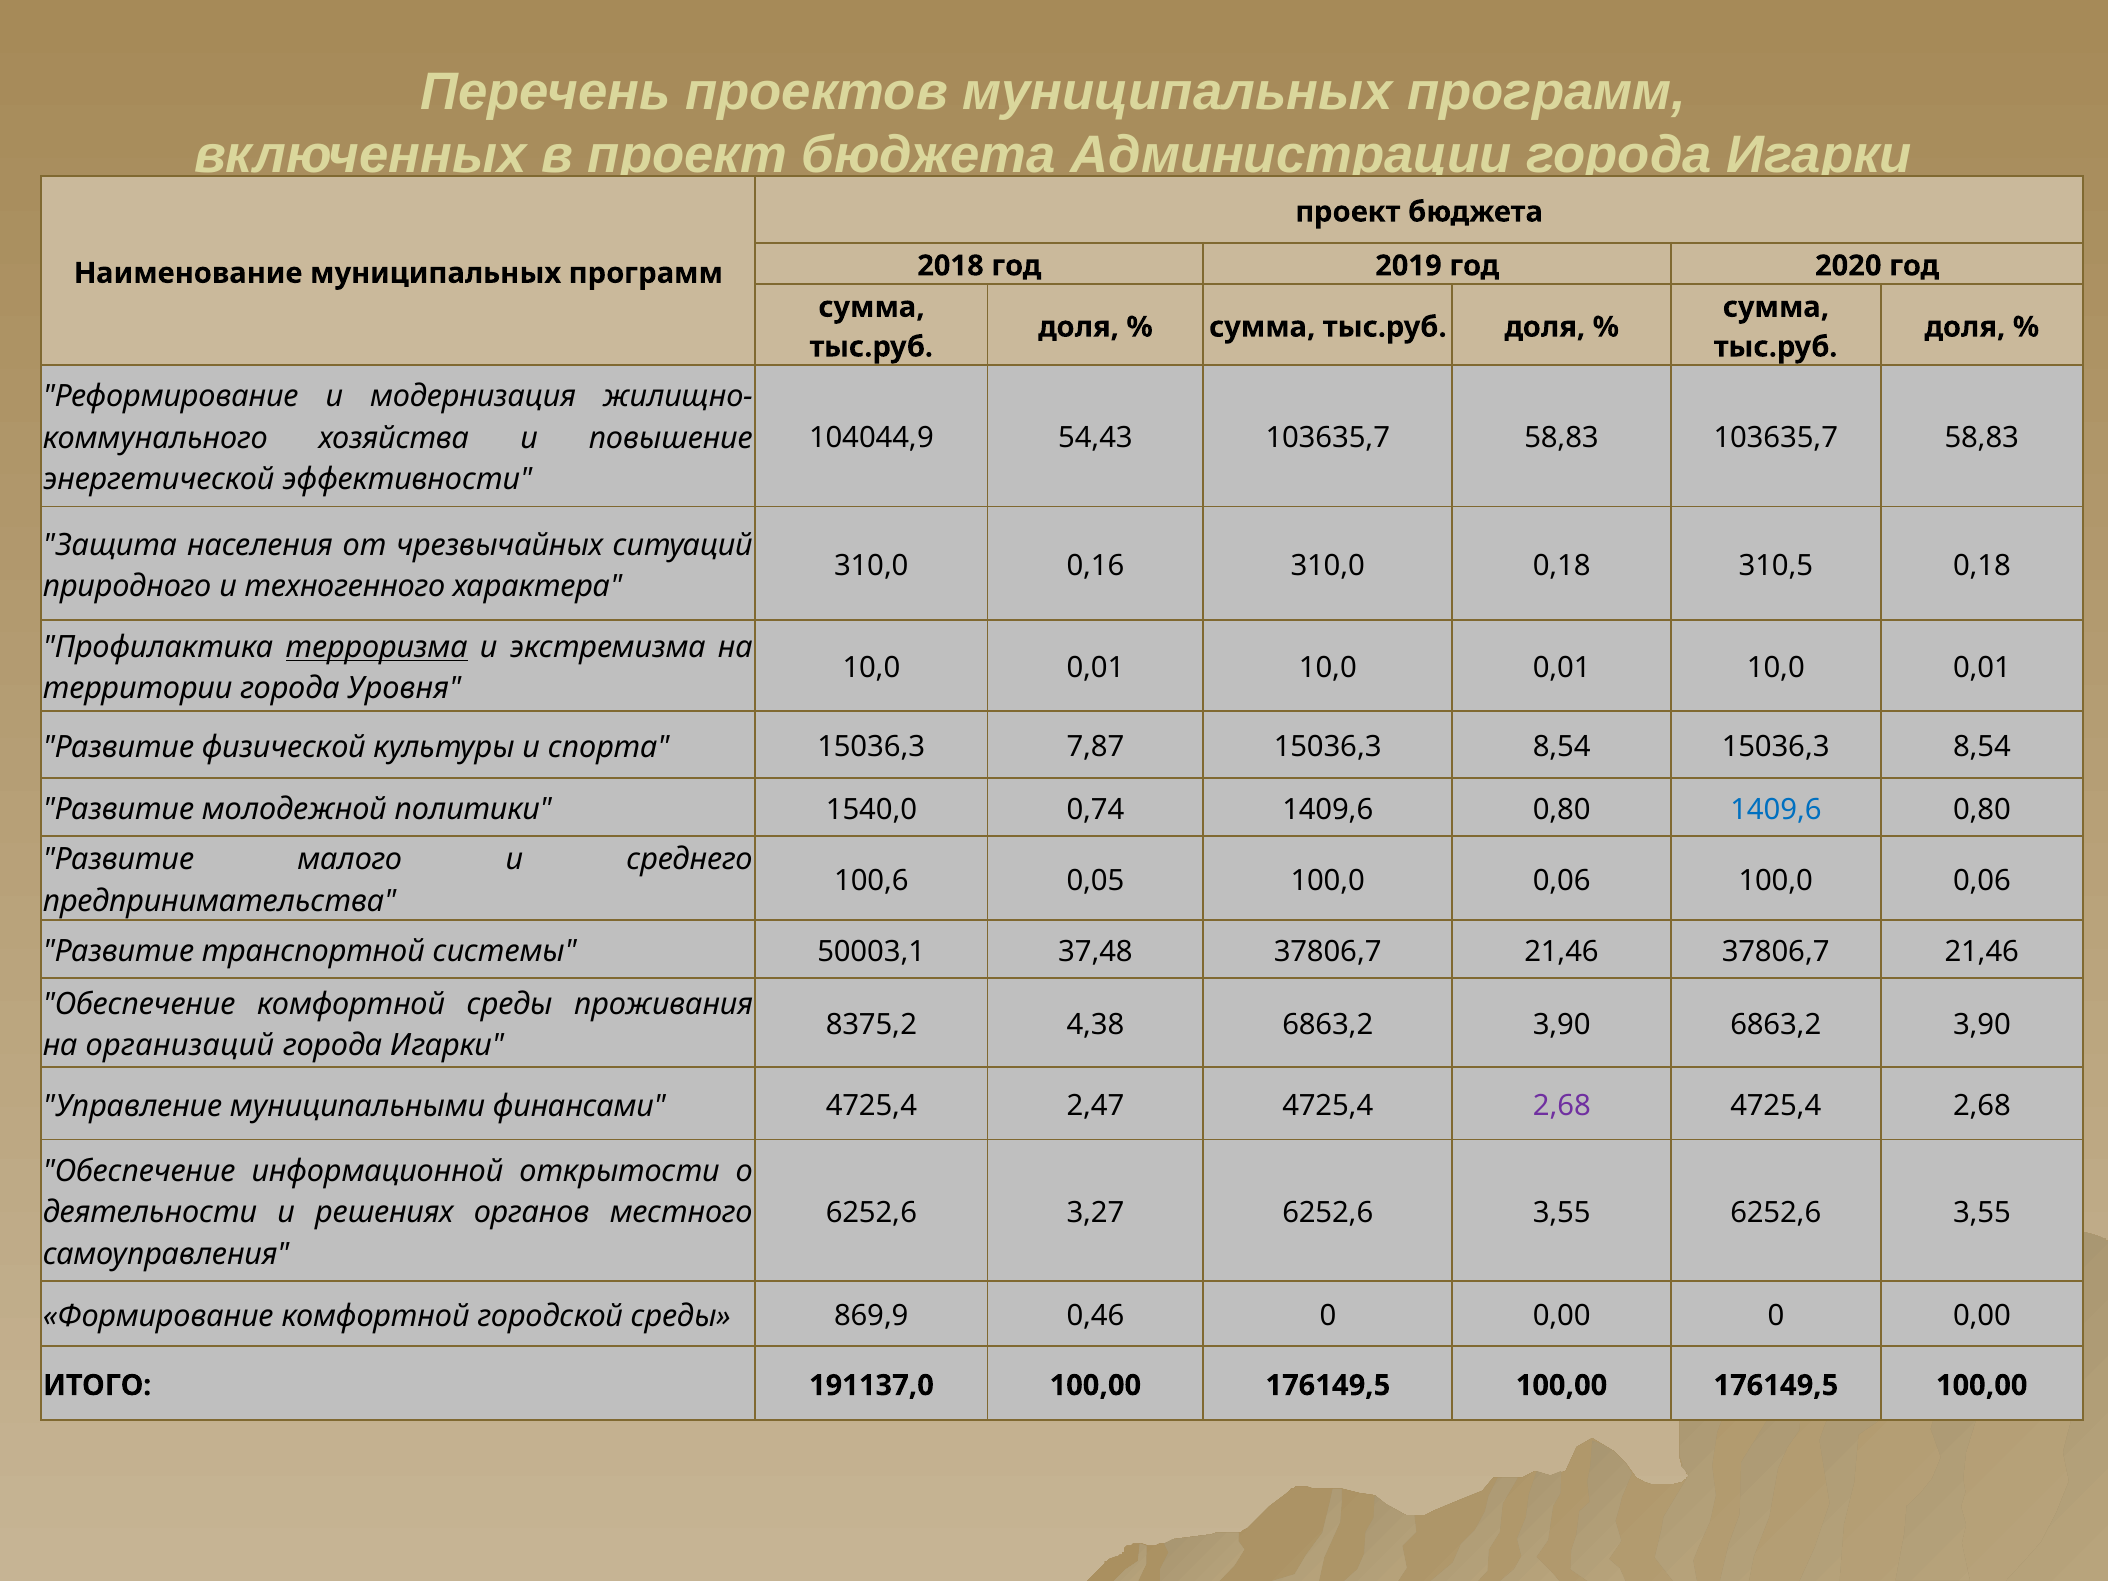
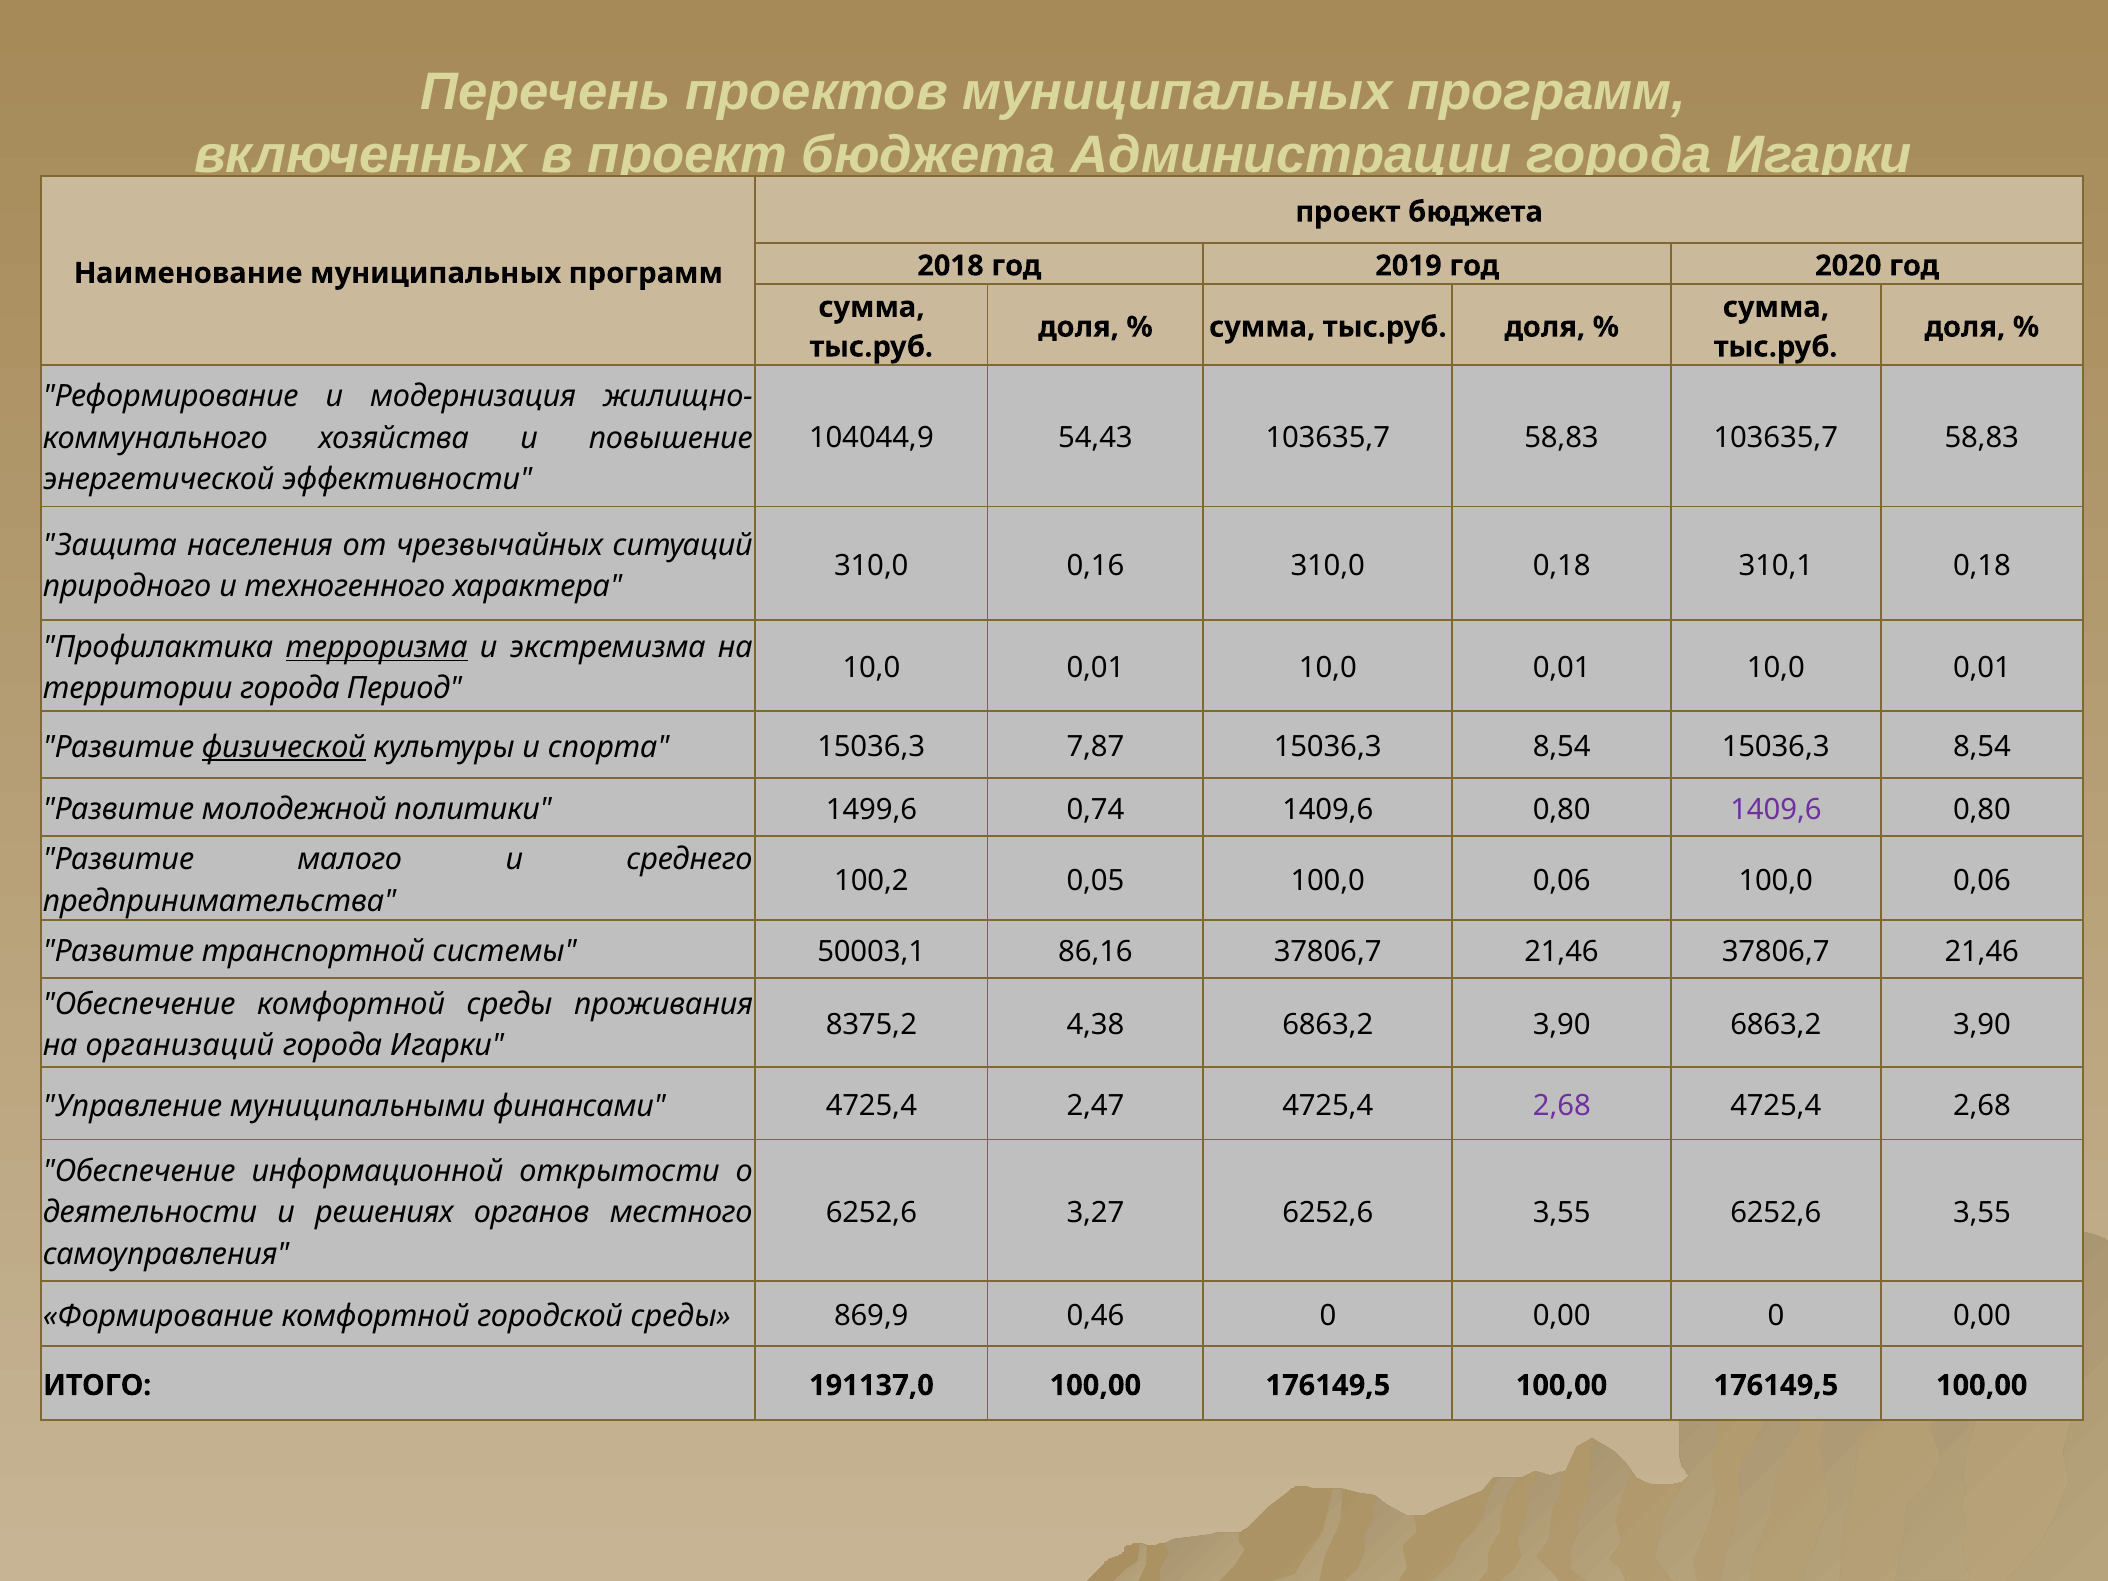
310,5: 310,5 -> 310,1 (1776, 566)
Уровня: Уровня -> Период (404, 689)
физической underline: none -> present (284, 747)
1540,0: 1540,0 -> 1499,6 (871, 809)
1409,6 colour: blue -> purple (1776, 809)
100,6: 100,6 -> 100,2 (871, 881)
37,48: 37,48 -> 86,16 (1095, 952)
